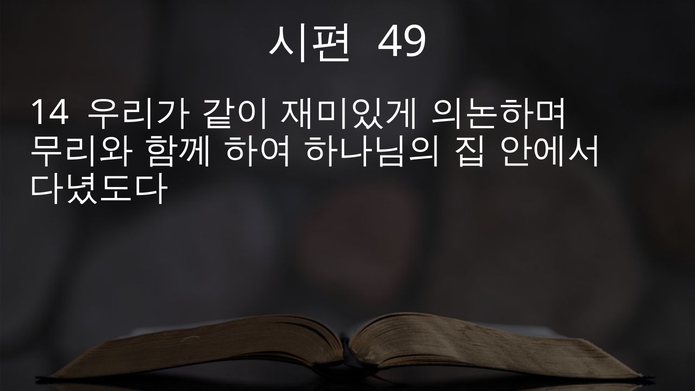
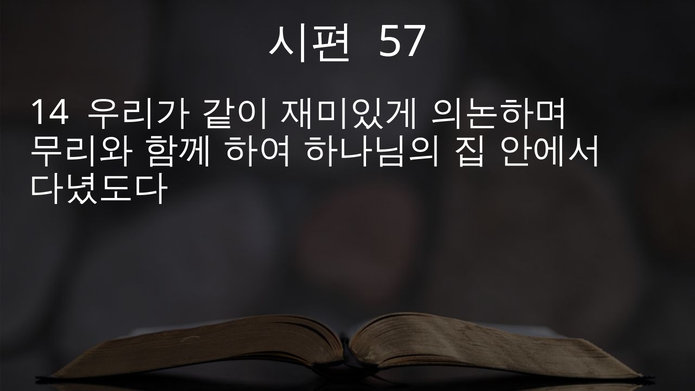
49: 49 -> 57 (403, 42)
